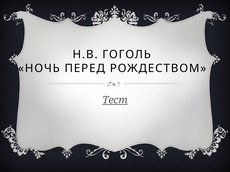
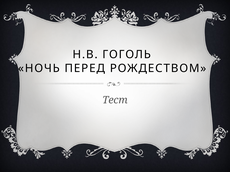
Тест underline: present -> none (115, 100)
